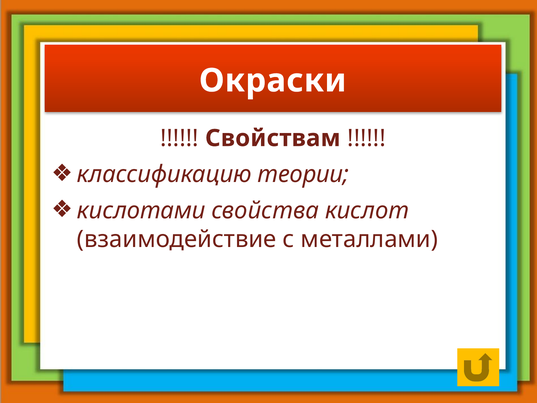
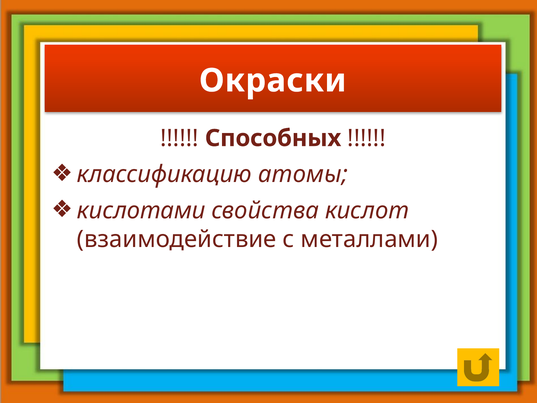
Свойствам: Свойствам -> Способных (273, 138)
теории: теории -> атомы (303, 174)
